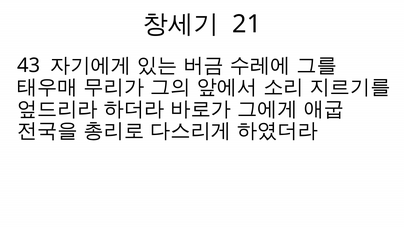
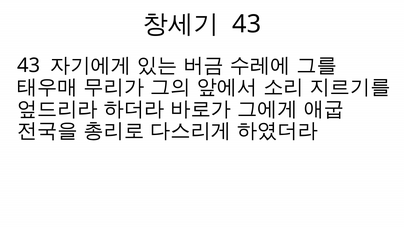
21: 21 -> 43 (247, 24)
